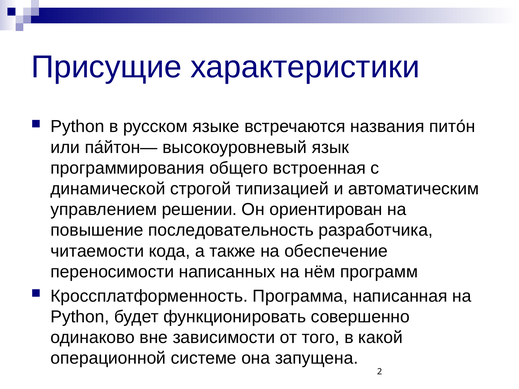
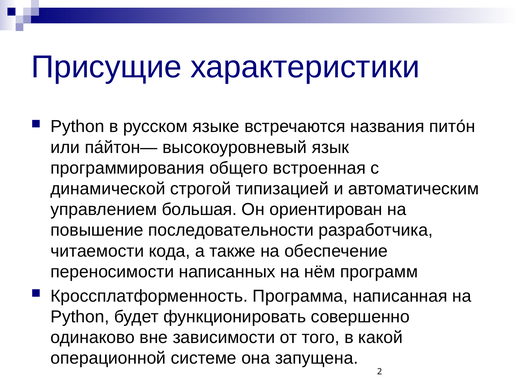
решении: решении -> большая (199, 210)
последовательность: последовательность -> последовательности (231, 230)
